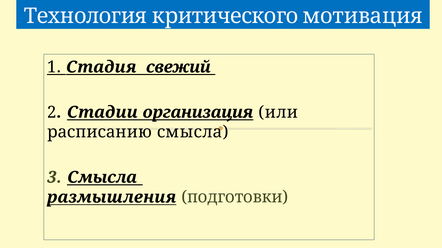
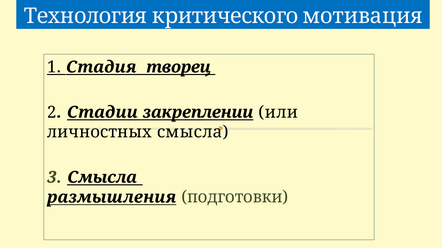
свежий: свежий -> творец (178, 67)
организация: организация -> закреплении (198, 113)
расписанию: расписанию -> личностных (99, 132)
